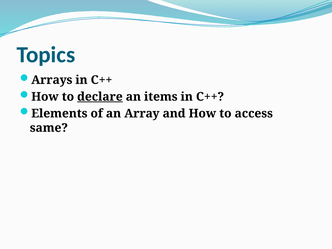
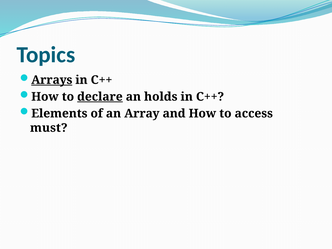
Arrays underline: none -> present (52, 80)
items: items -> holds (161, 97)
same: same -> must (49, 128)
